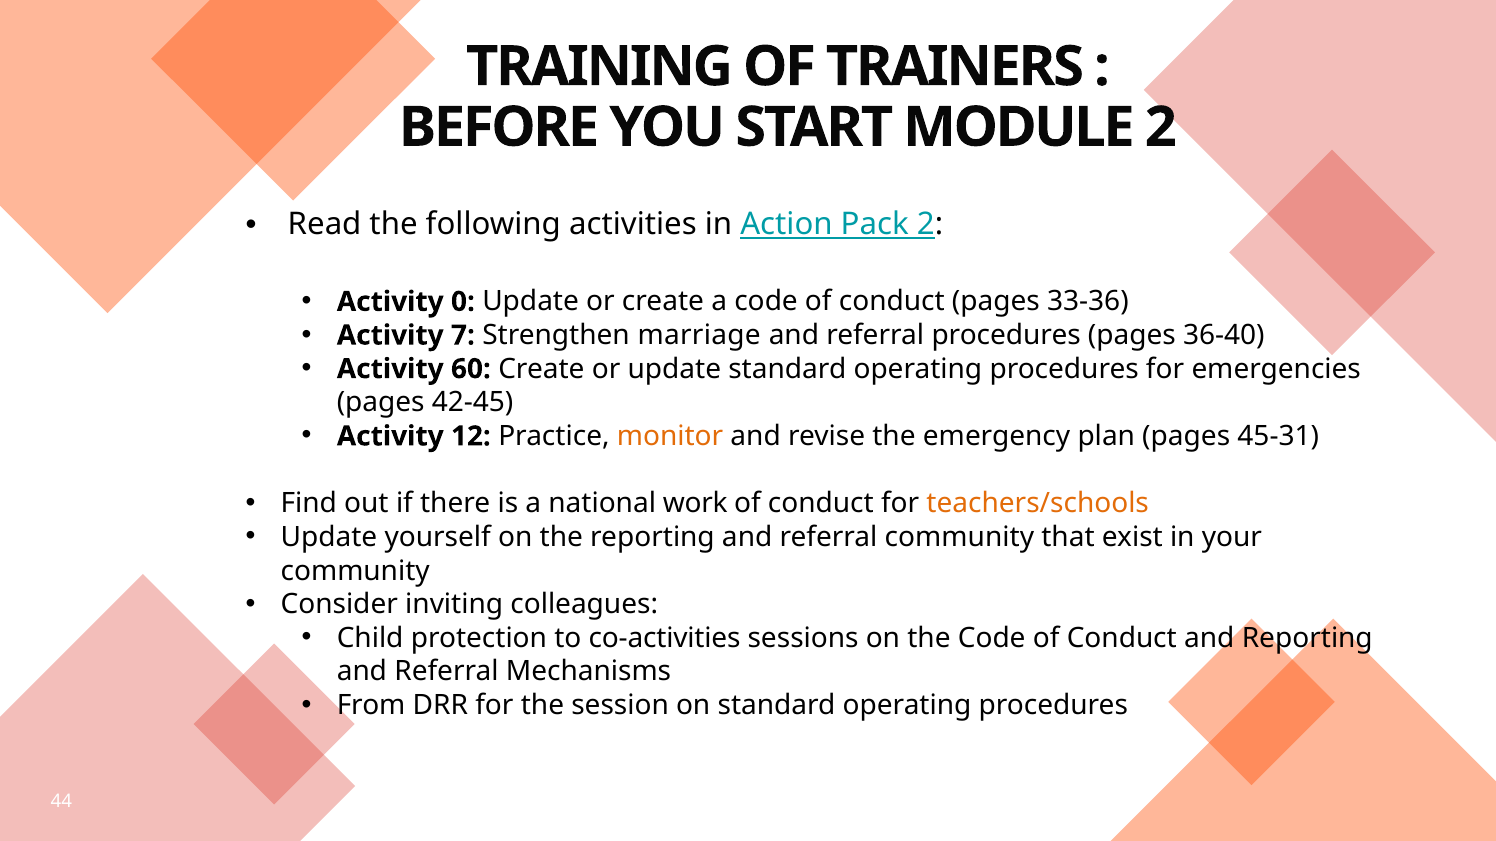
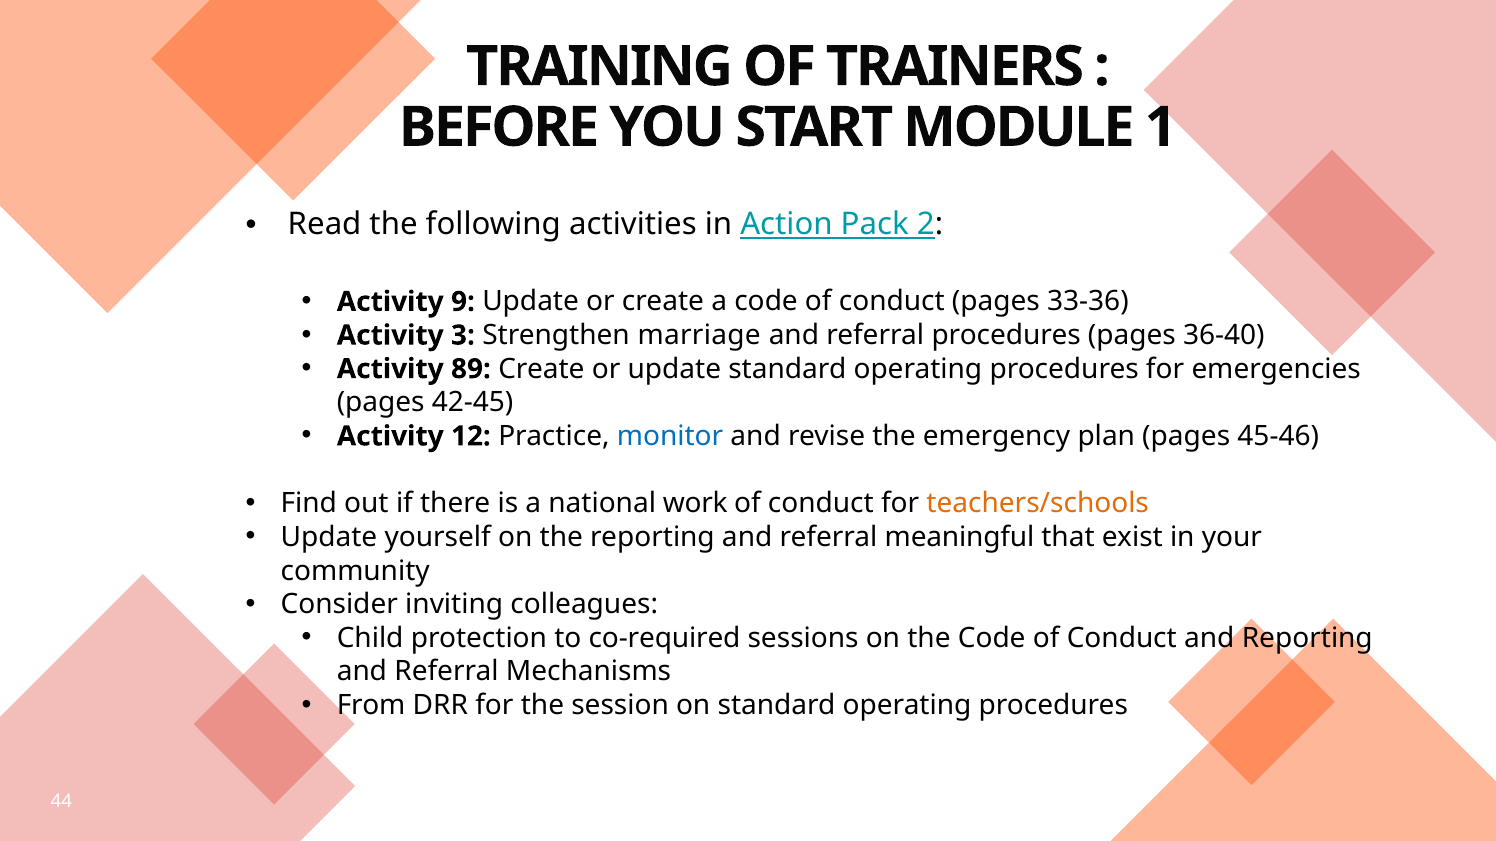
MODULE 2: 2 -> 1 (1161, 127)
0: 0 -> 9 (463, 302)
7: 7 -> 3 (463, 336)
60: 60 -> 89 (471, 369)
monitor colour: orange -> blue (670, 436)
45-31: 45-31 -> 45-46 (1278, 436)
referral community: community -> meaningful (960, 537)
co-activities: co-activities -> co-required (665, 638)
